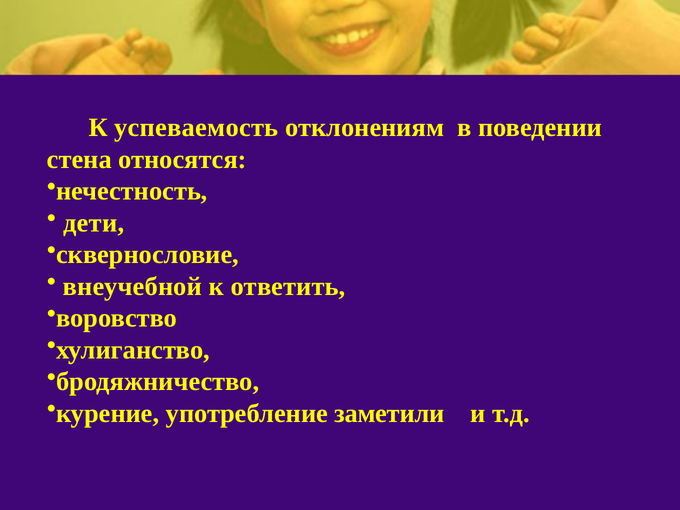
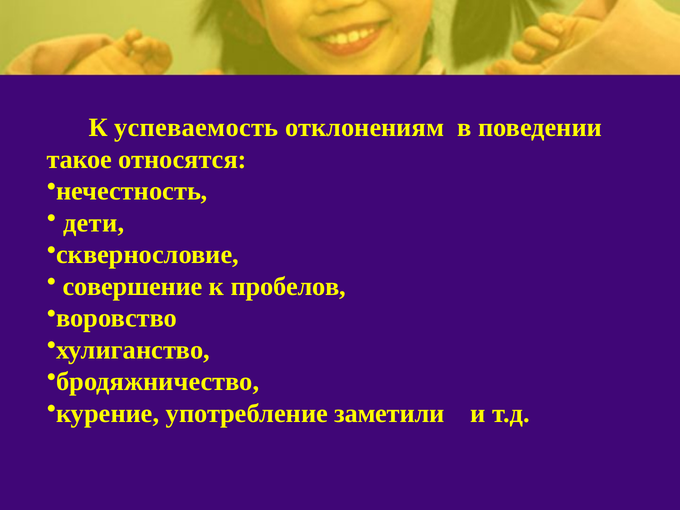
стена: стена -> такое (79, 159)
внеучебной: внеучебной -> совершение (133, 286)
ответить: ответить -> пробелов (288, 286)
